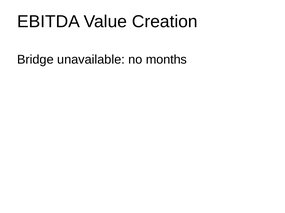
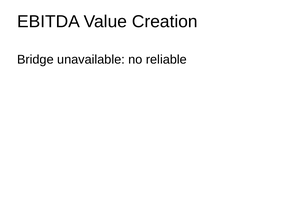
months: months -> reliable (166, 60)
